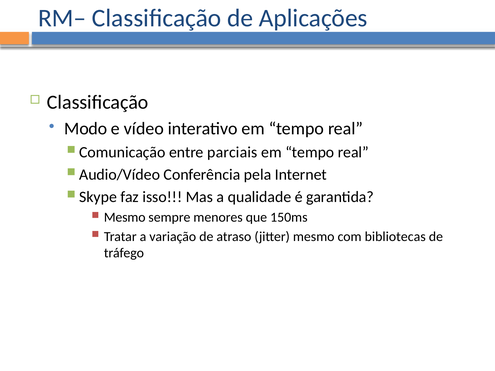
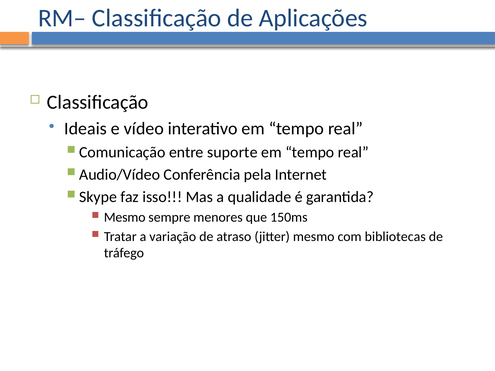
Modo: Modo -> Ideais (86, 129)
parciais: parciais -> suporte (232, 152)
